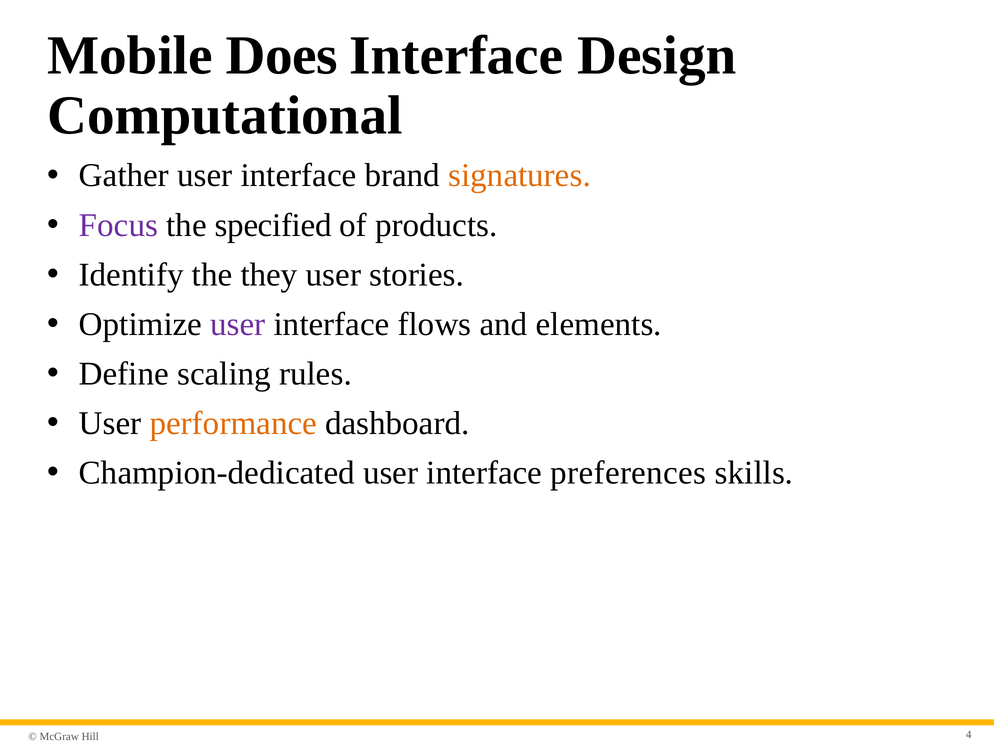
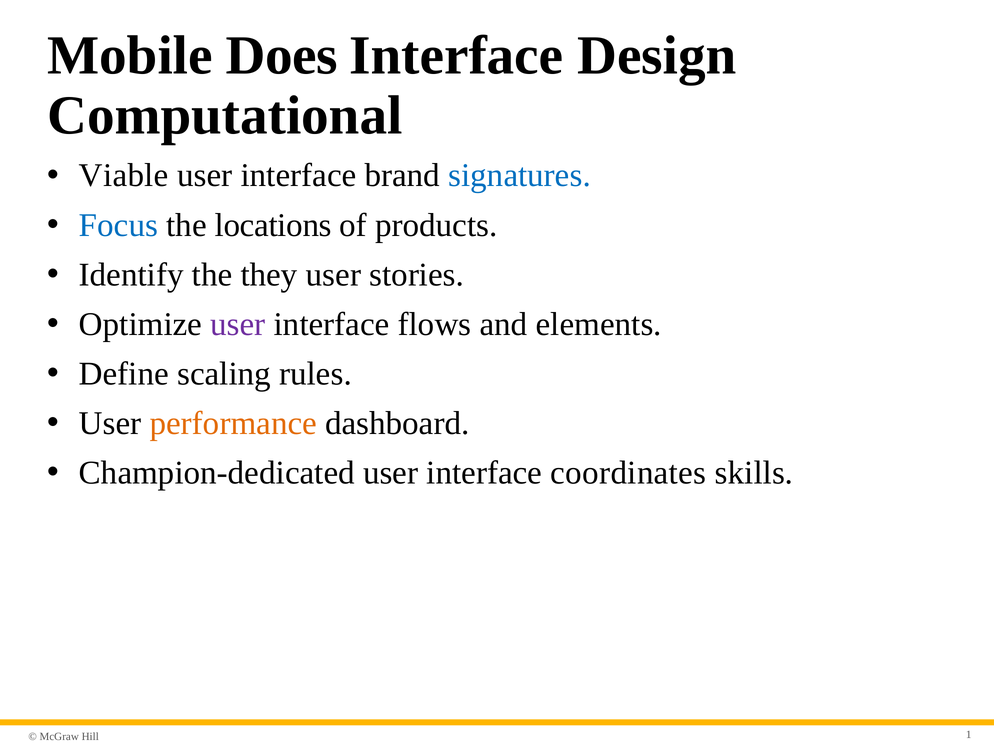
Gather: Gather -> Viable (124, 176)
signatures colour: orange -> blue (520, 176)
Focus colour: purple -> blue (119, 225)
specified: specified -> locations (273, 225)
preferences: preferences -> coordinates (628, 473)
4: 4 -> 1 (969, 735)
